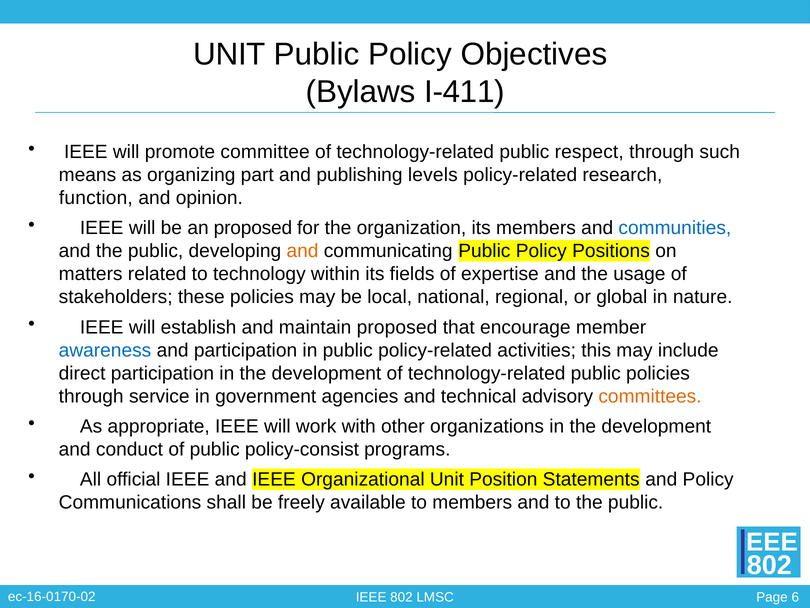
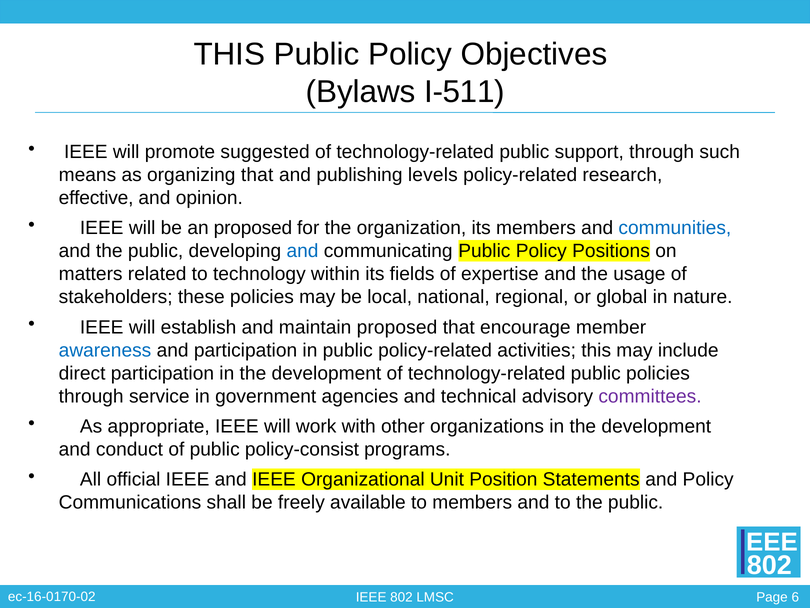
UNIT: UNIT -> THIS (229, 54)
I-411: I-411 -> I-511 (464, 92)
committee: committee -> suggested (265, 152)
respect: respect -> support (589, 152)
organizing part: part -> that (257, 175)
function: function -> effective (96, 198)
and colour: orange -> blue (302, 251)
committees colour: orange -> purple (650, 396)
